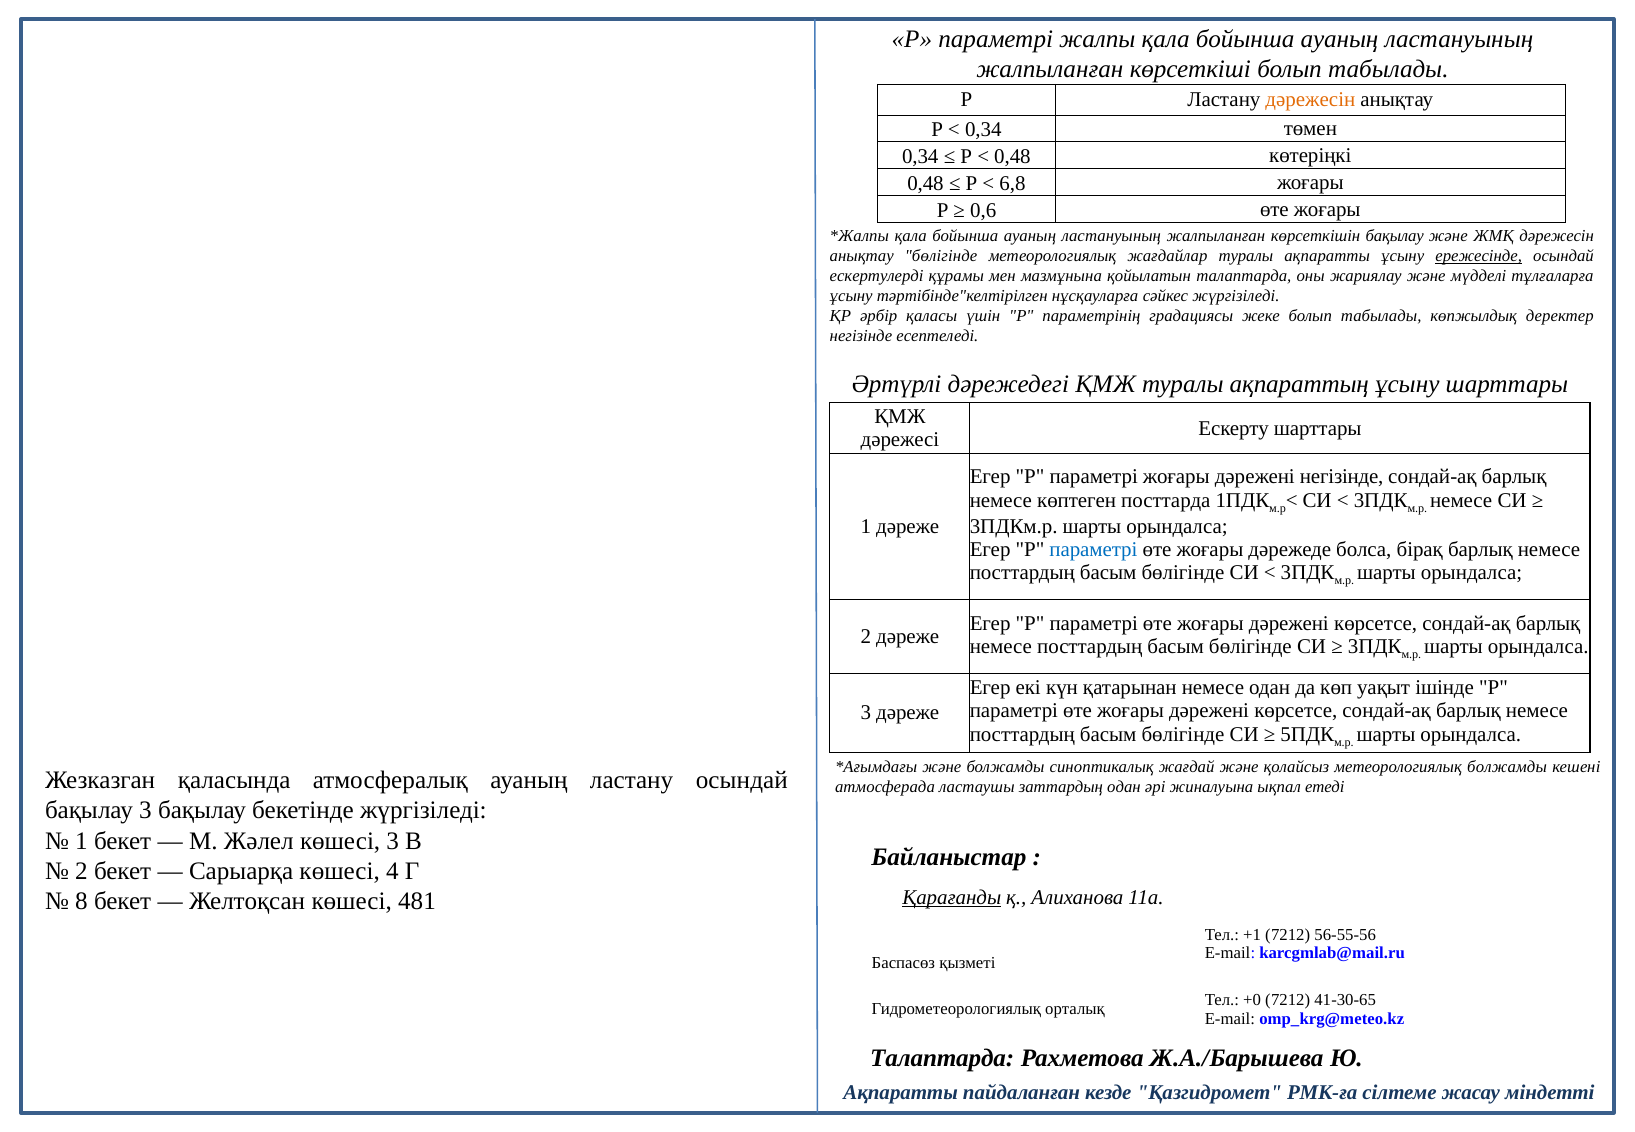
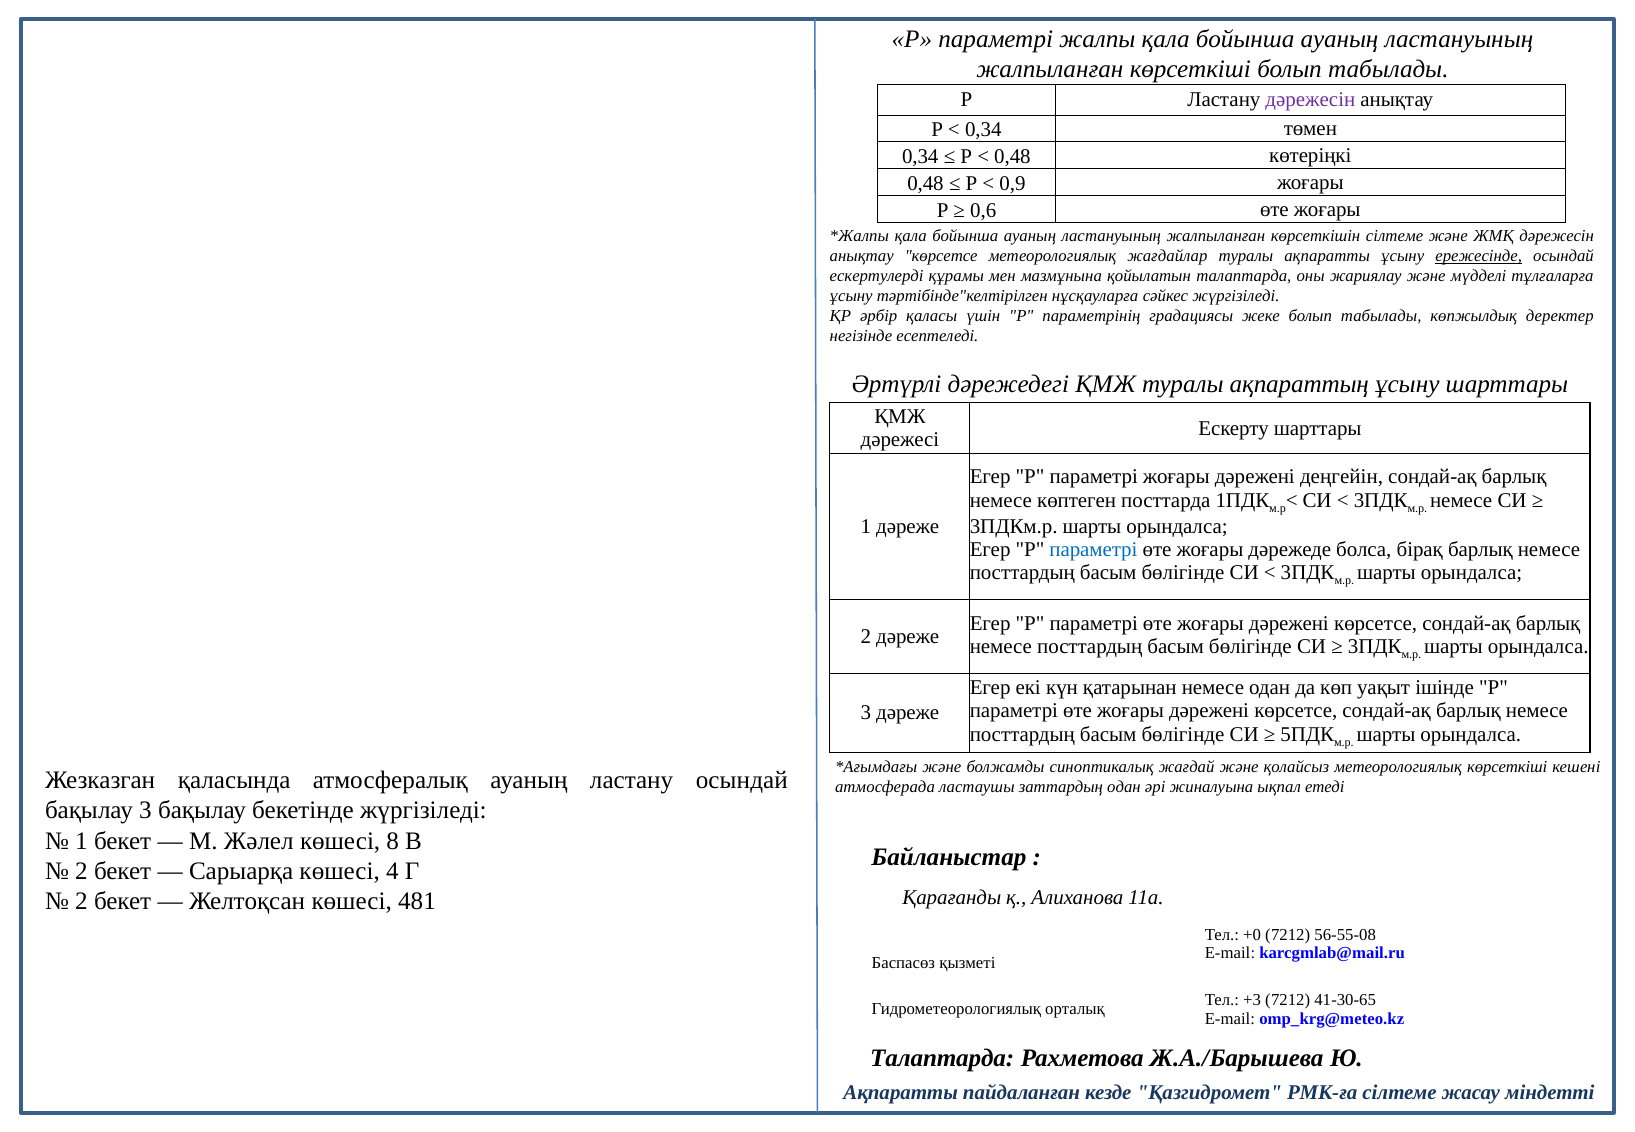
дәрежесін colour: orange -> purple (1310, 100)
6,8: 6,8 -> 0,9 (1012, 183)
көрсеткішін бақылау: бақылау -> сілтеме (1395, 236)
анықтау бөлігінде: бөлігінде -> көрсетсе (941, 256)
дәрежені негізінде: негізінде -> деңгейін (1342, 477)
метеорологиялық болжамды: болжамды -> көрсеткіші (1507, 767)
көшесі 3: 3 -> 8 (393, 841)
Қарағанды underline: present -> none (952, 897)
8: 8 -> 2 (82, 901)
+1: +1 -> +0 (1252, 935)
56-55-56: 56-55-56 -> 56-55-08 (1345, 935)
+0: +0 -> +3 (1252, 1000)
